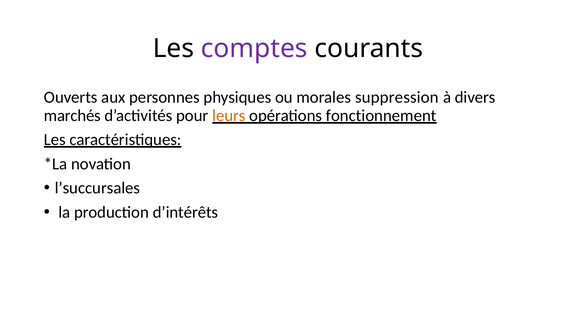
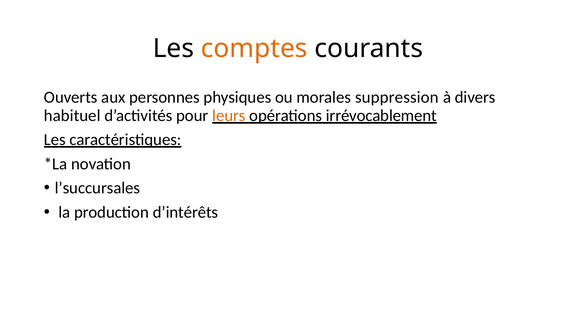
comptes colour: purple -> orange (254, 48)
marchés: marchés -> habituel (72, 116)
fonctionnement: fonctionnement -> irrévocablement (381, 116)
